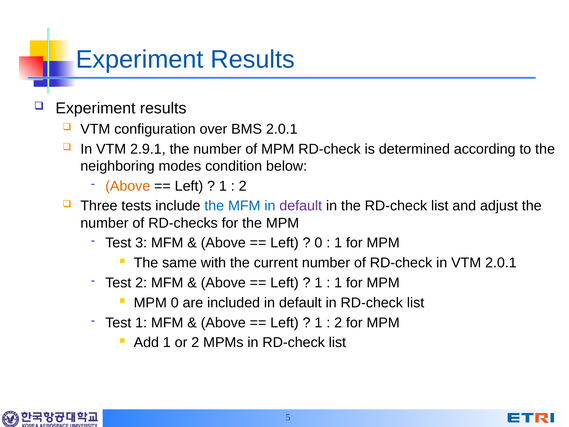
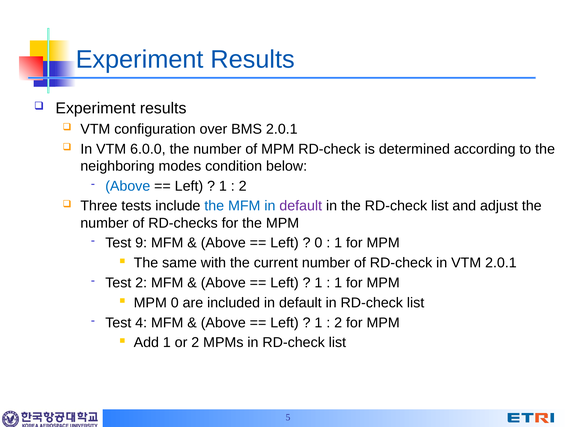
2.9.1: 2.9.1 -> 6.0.0 (148, 149)
Above colour: orange -> blue (128, 186)
3: 3 -> 9 (141, 243)
Test 1: 1 -> 4 (141, 322)
